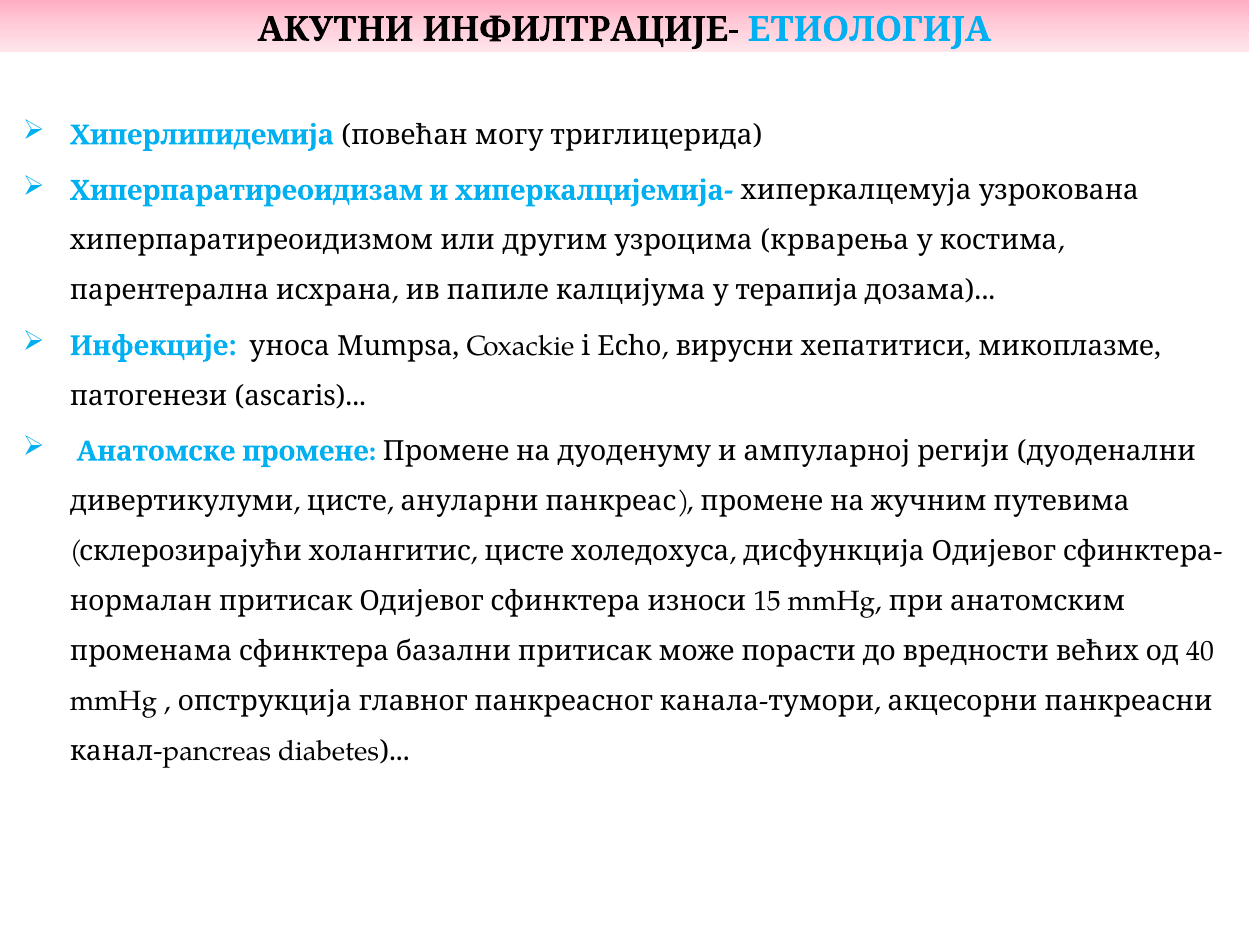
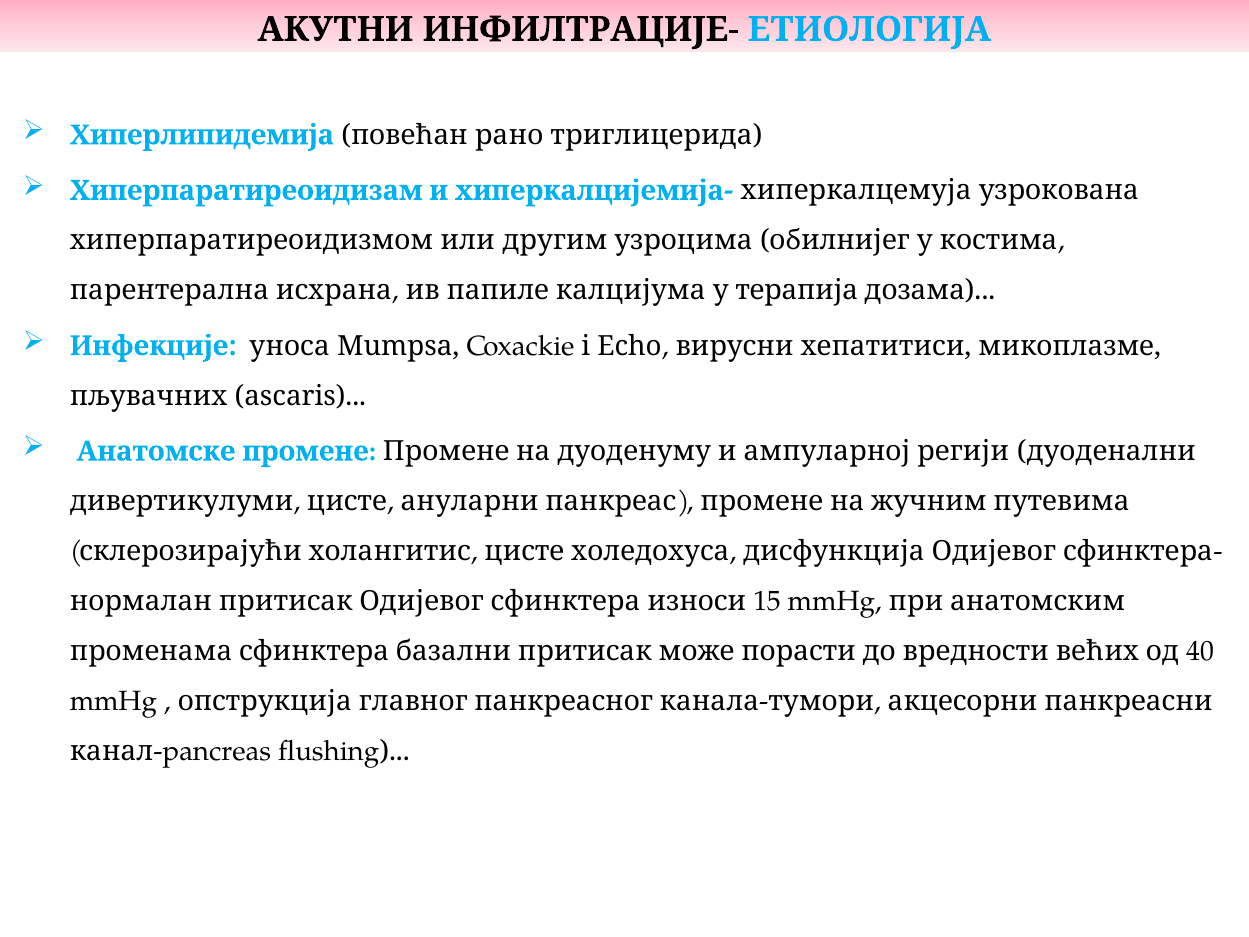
могу: могу -> рано (509, 135)
крварења: крварења -> обилнијег (835, 241)
патогенези: патогенези -> пљувачних (149, 396)
diabetes: diabetes -> flushing (329, 751)
